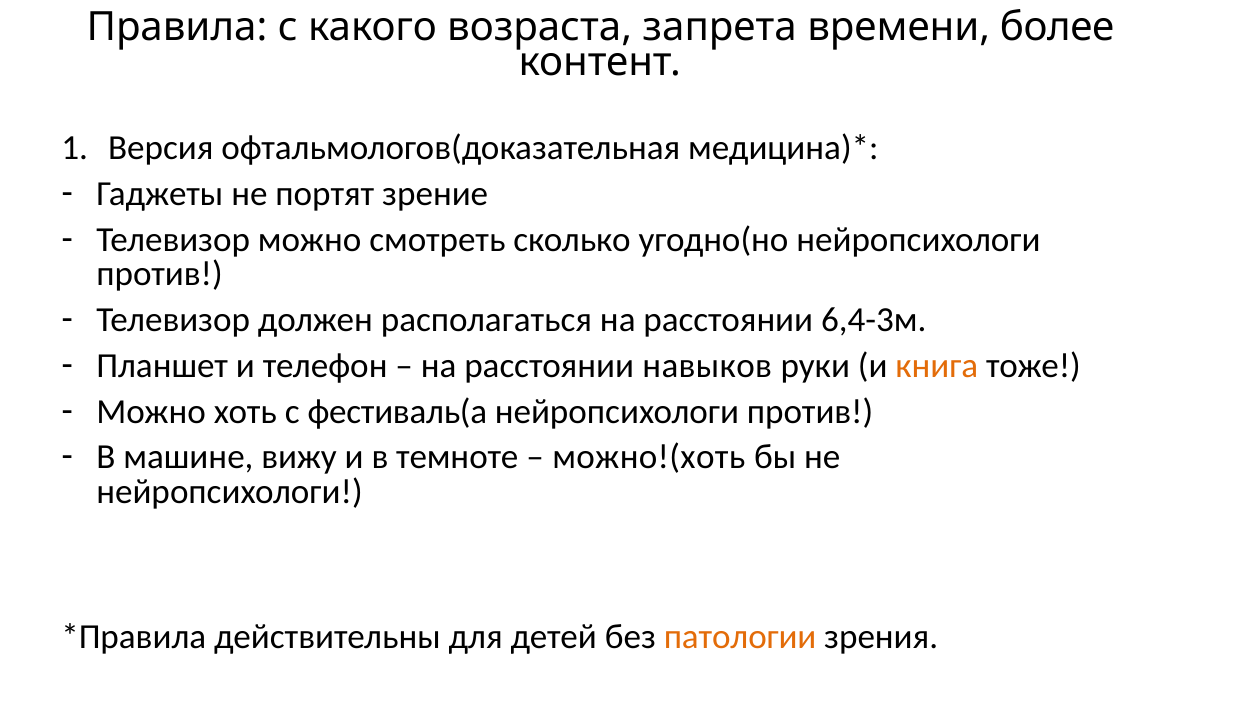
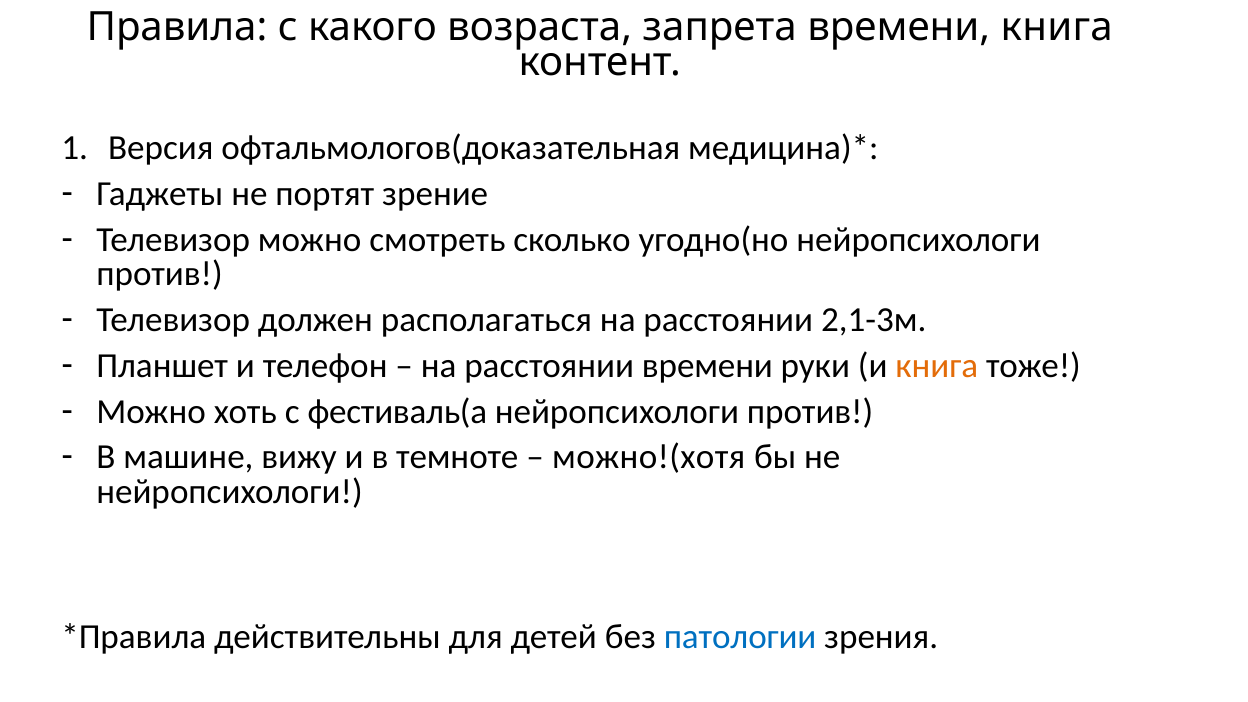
времени более: более -> книга (1057, 27)
6,4-3м: 6,4-3м -> 2,1-3м (874, 320)
расстоянии навыков: навыков -> времени (707, 366)
можно!(хоть: можно!(хоть -> можно!(хотя (649, 457)
патологии colour: orange -> blue (740, 636)
